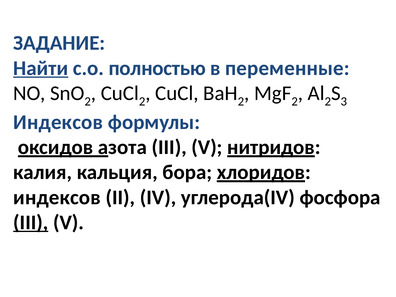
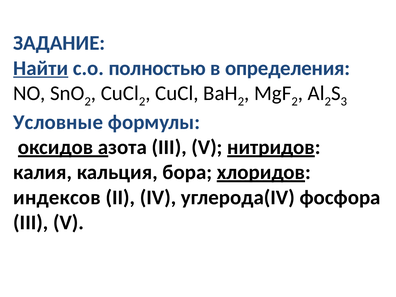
переменные: переменные -> определения (288, 68)
Индексов: Индексов -> Условные (58, 122)
III underline: present -> none (31, 222)
